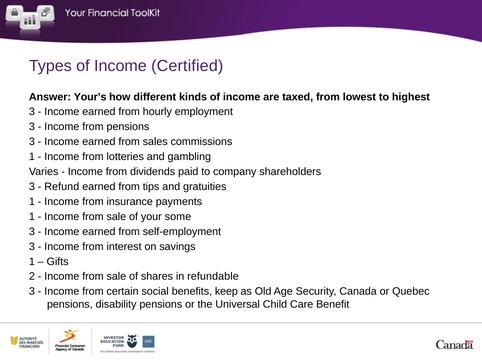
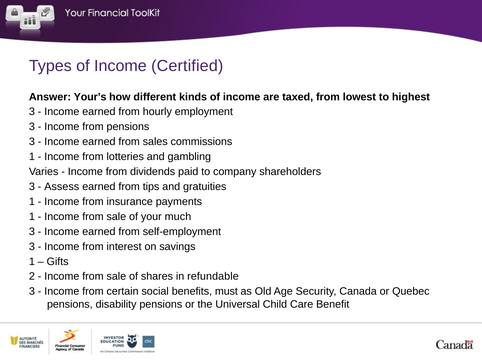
Refund: Refund -> Assess (62, 187)
some: some -> much (178, 217)
keep: keep -> must (226, 292)
